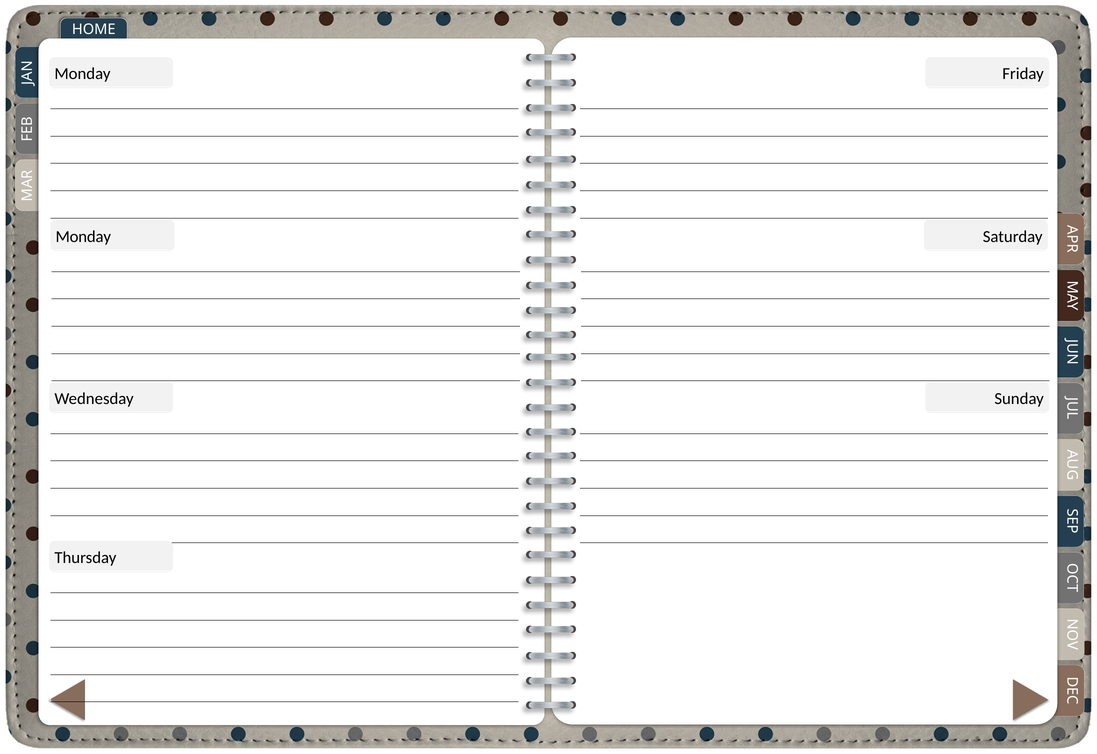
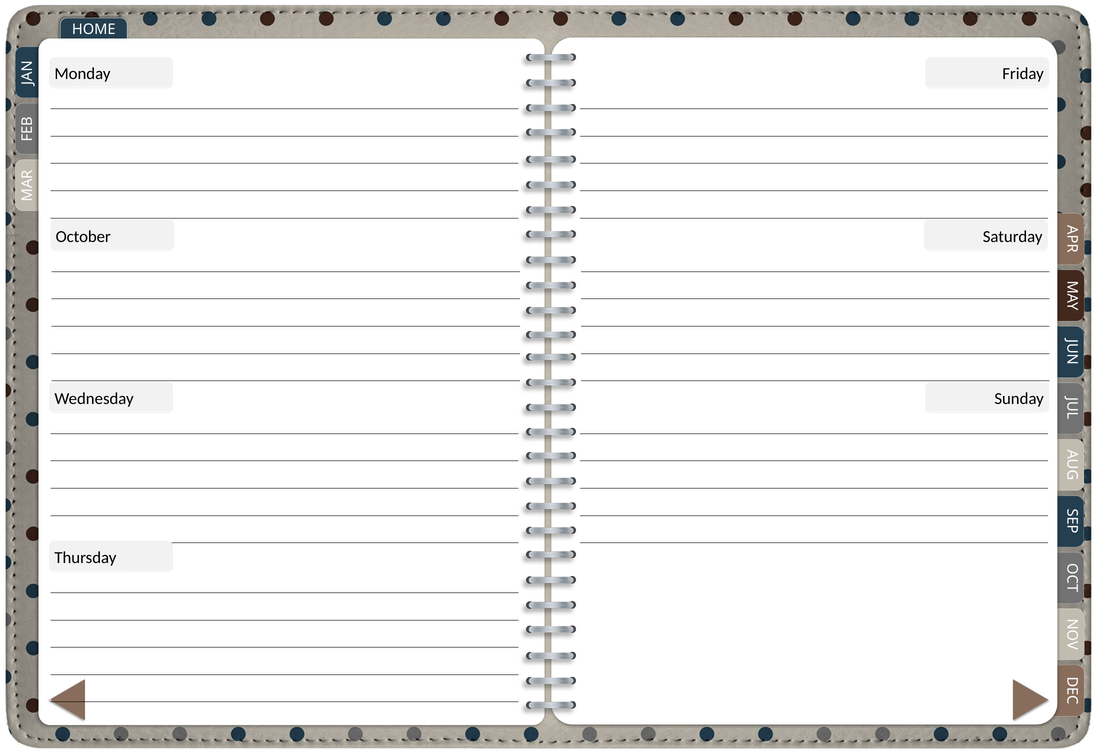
Monday: Monday -> October (83, 237)
